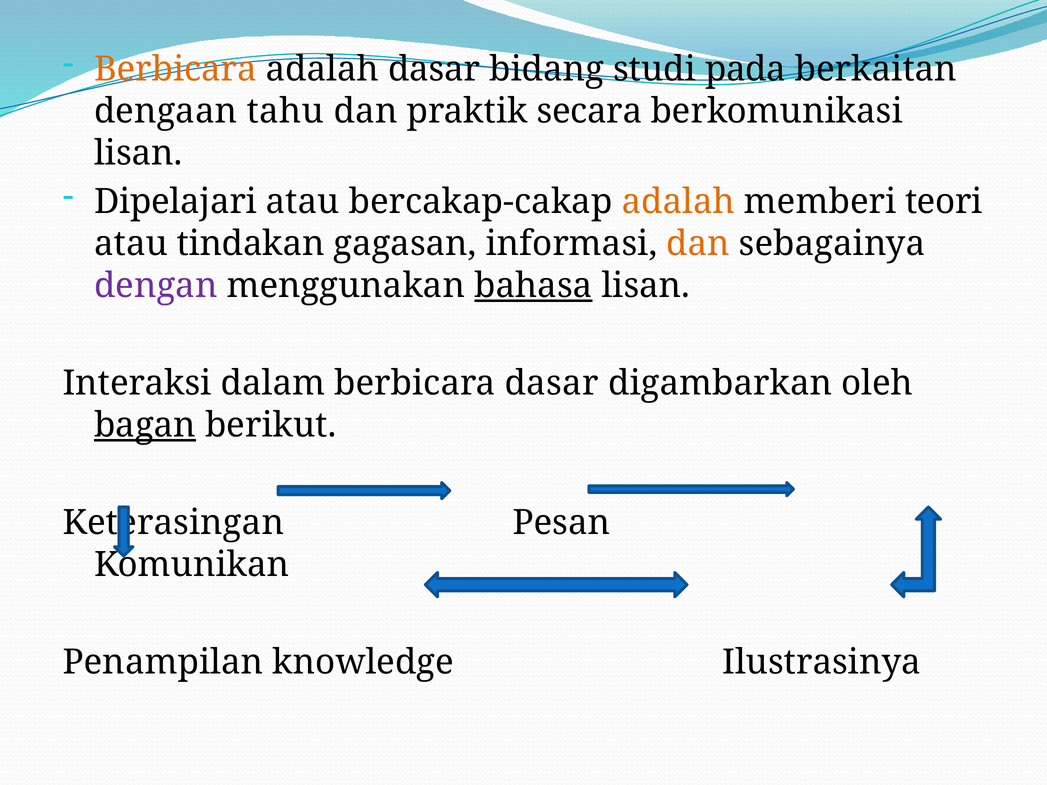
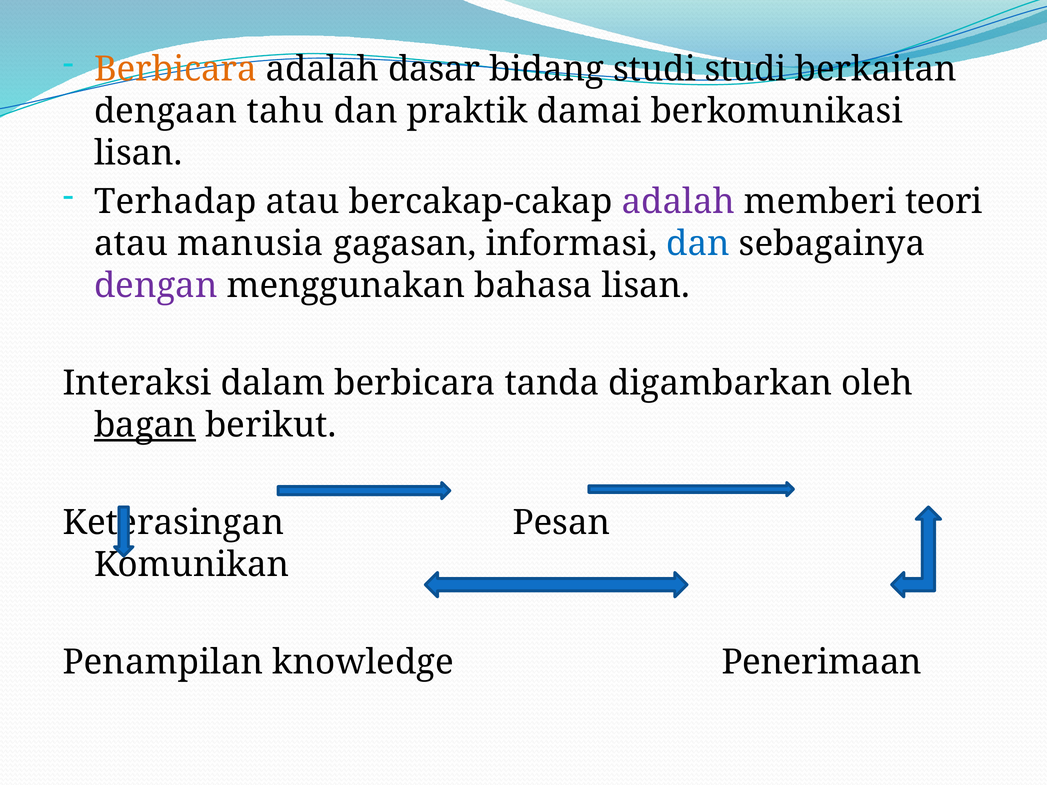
studi pada: pada -> studi (746, 69)
secara: secara -> damai (589, 111)
Dipelajari: Dipelajari -> Terhadap (175, 202)
adalah colour: orange -> purple (678, 202)
tindakan: tindakan -> manusia (250, 244)
dan colour: orange -> blue (698, 244)
bahasa underline: present -> none (533, 286)
berbicara dasar: dasar -> tanda (552, 383)
Ilustrasinya: Ilustrasinya -> Penerimaan (822, 663)
